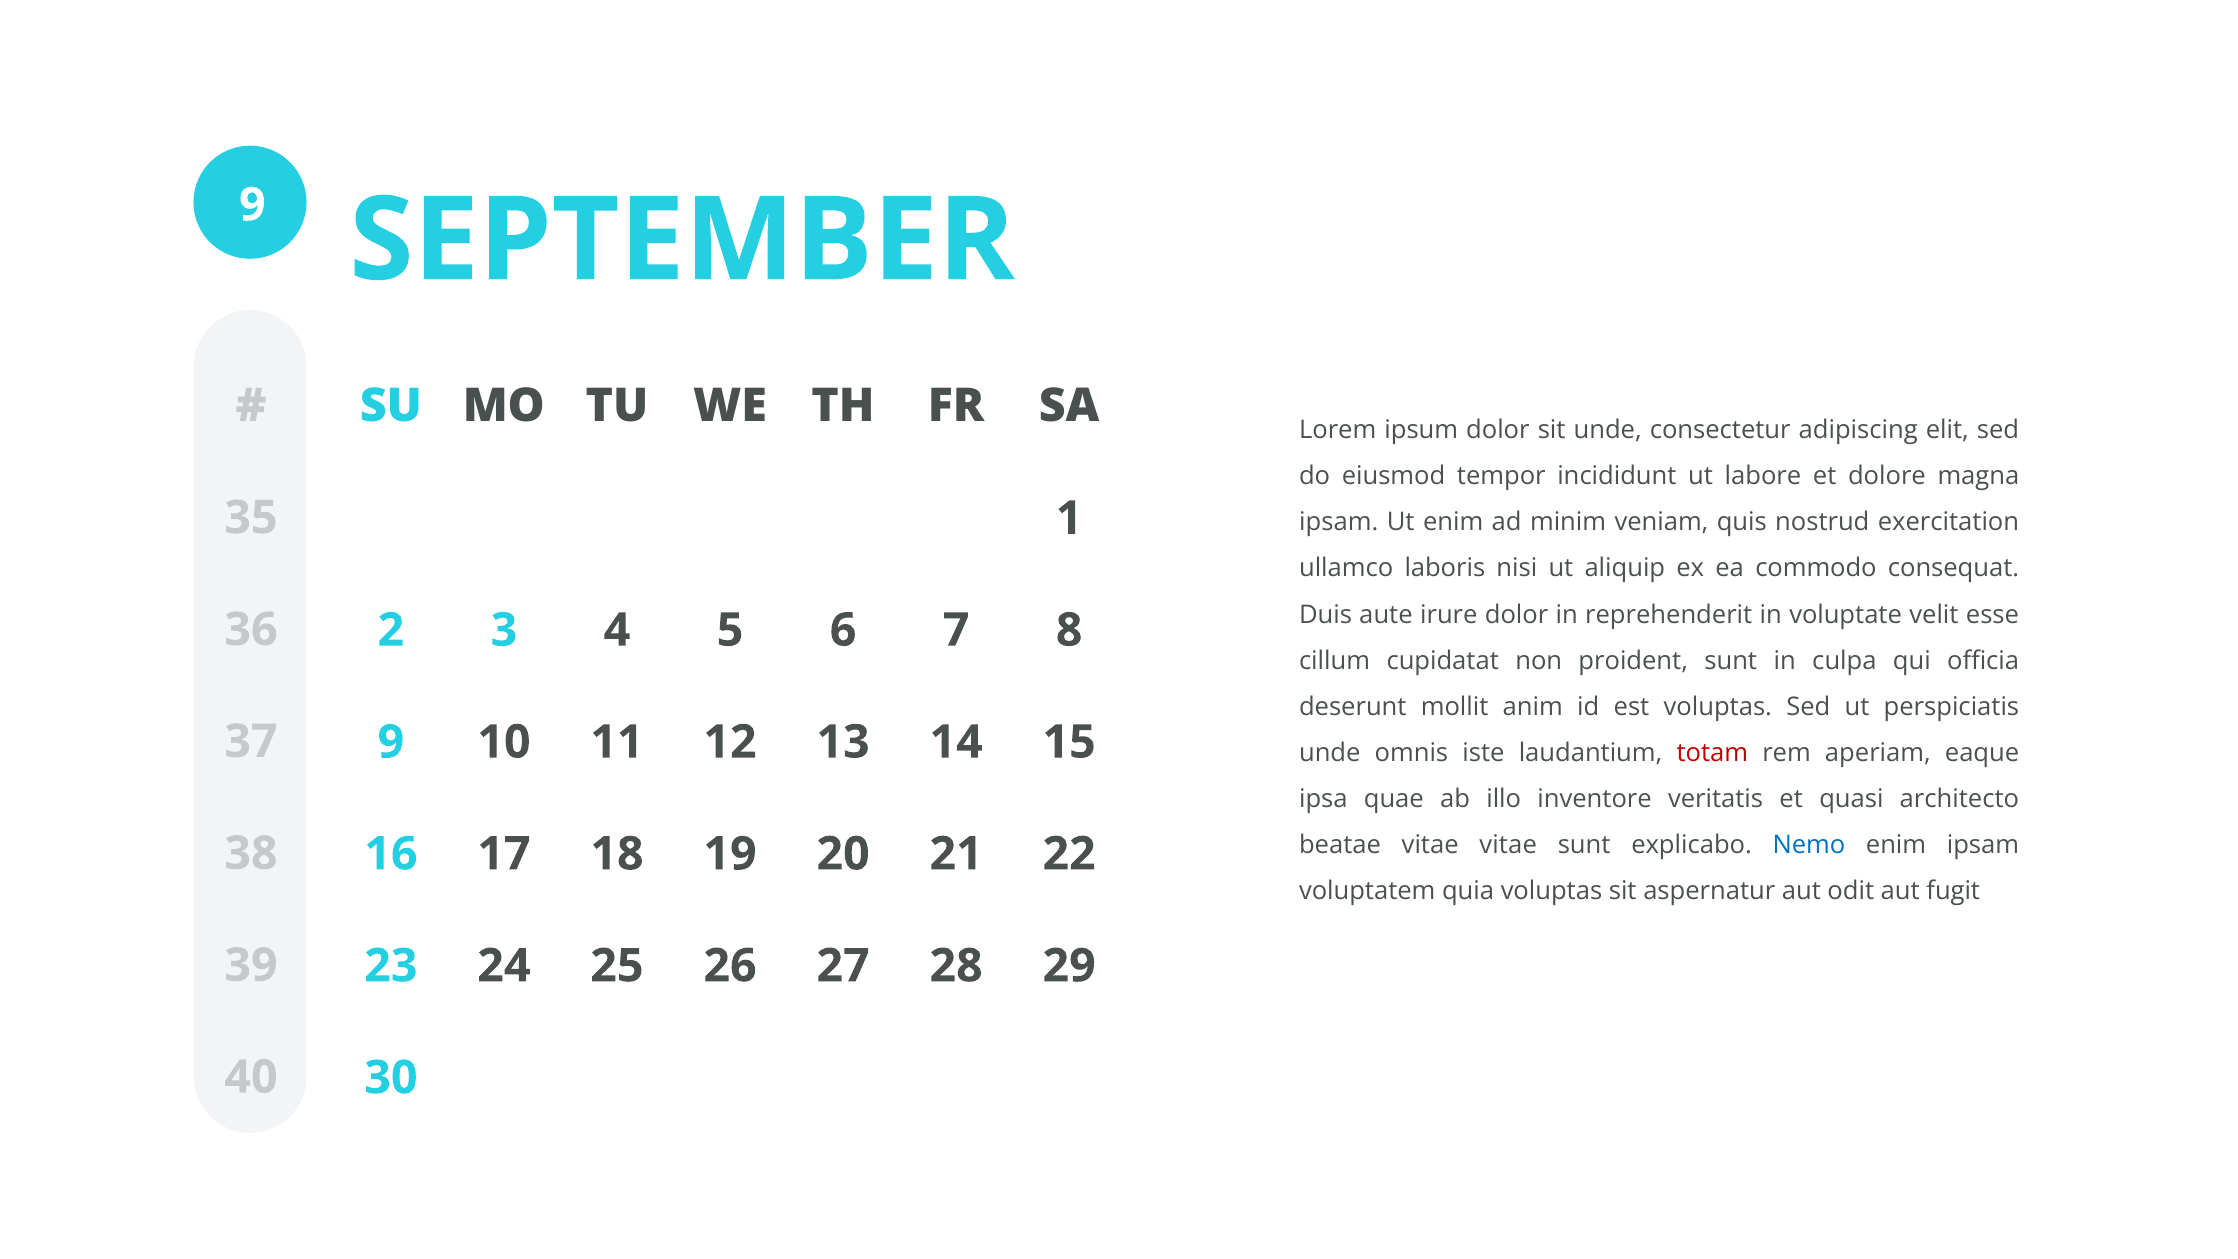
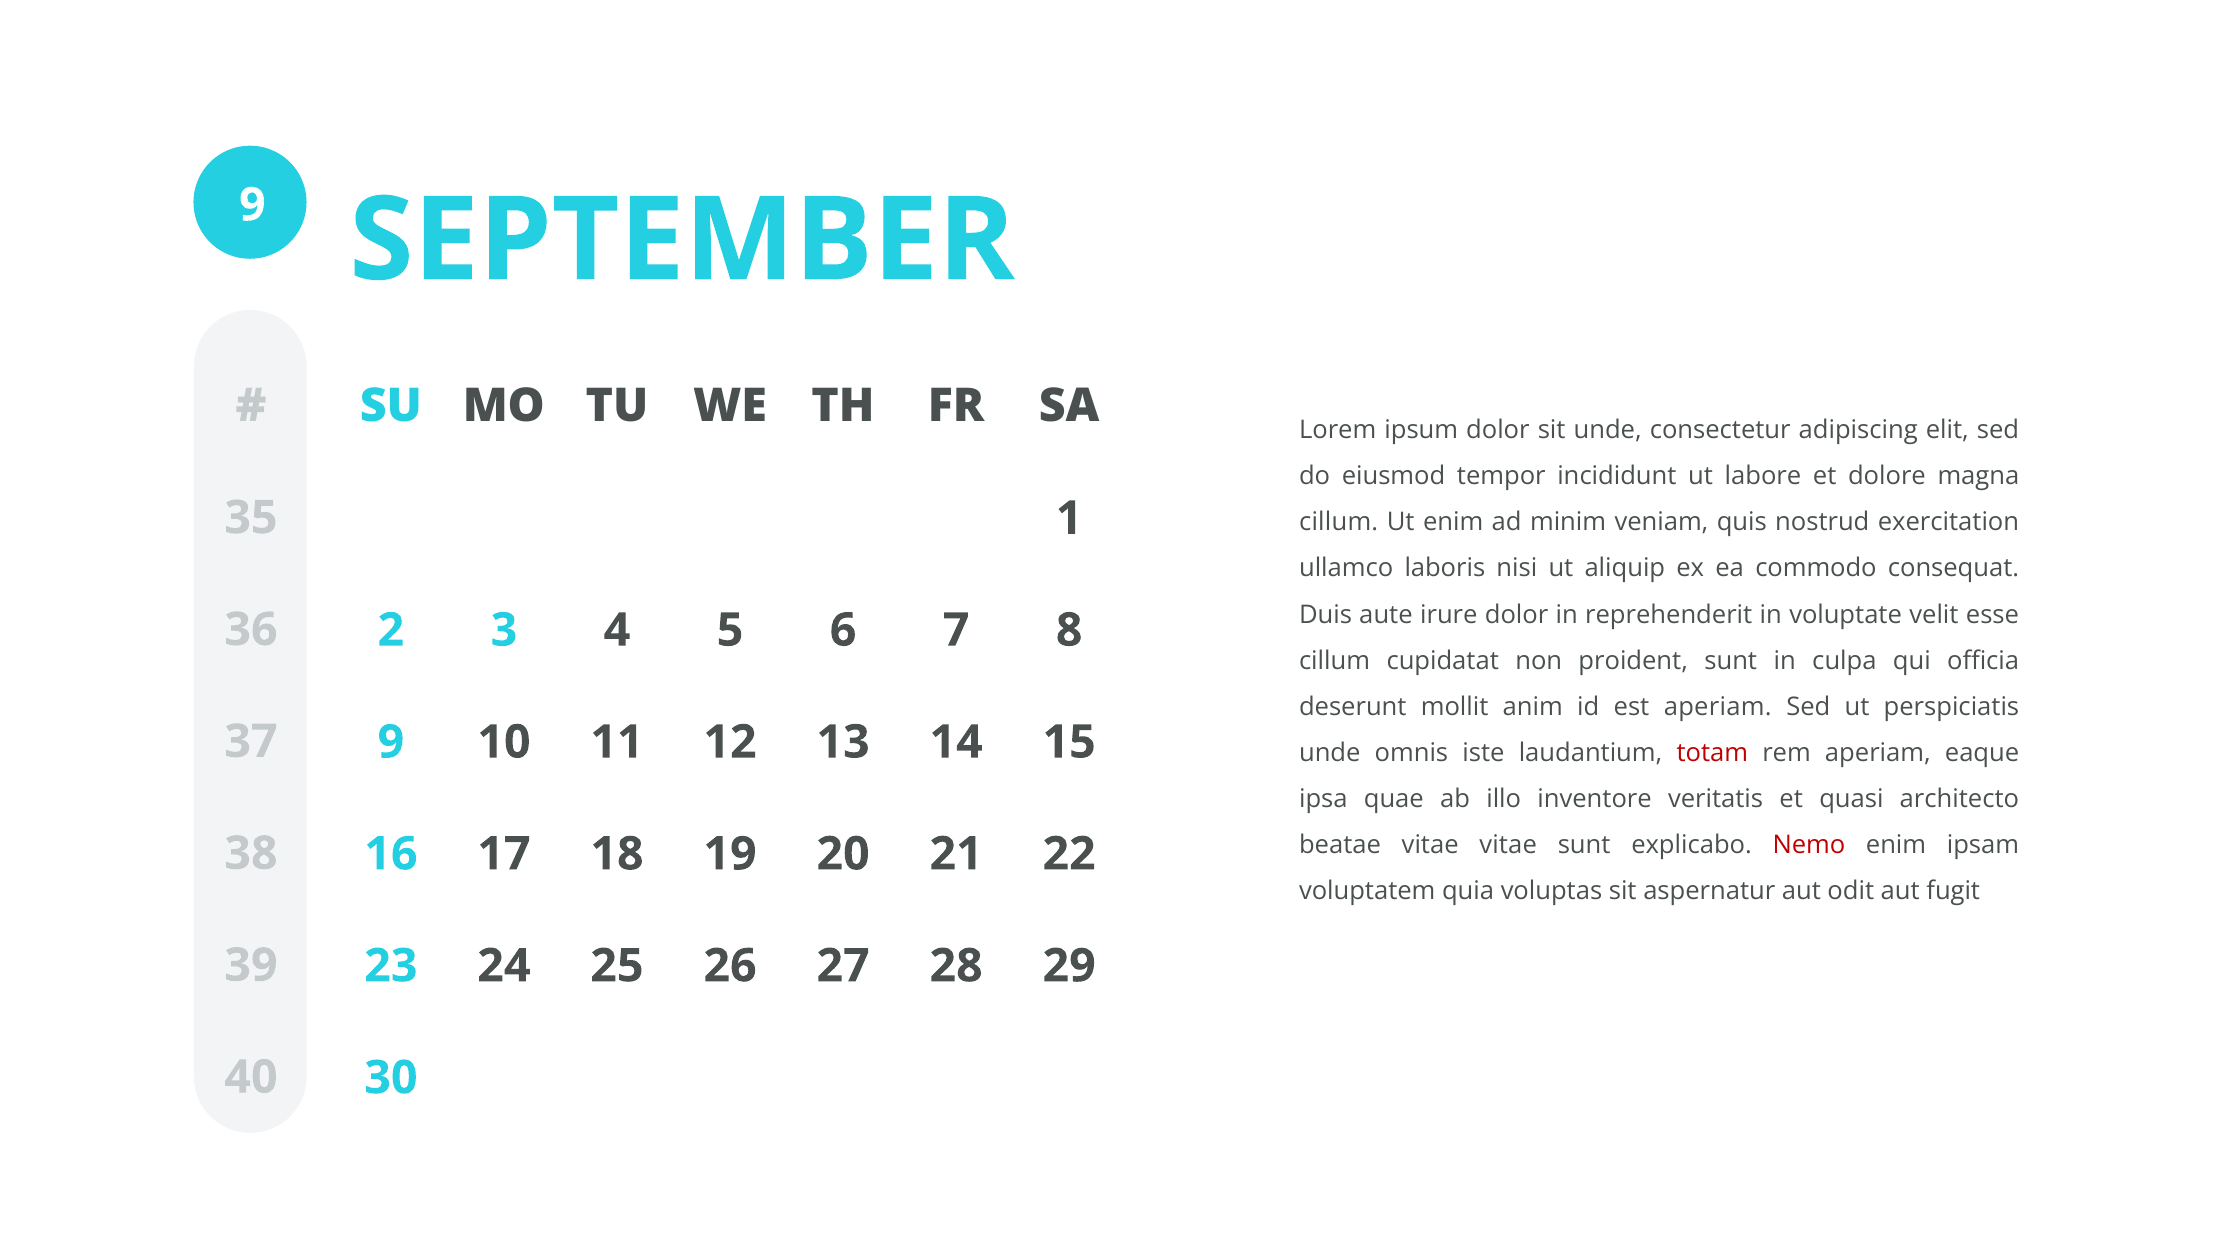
ipsam: ipsam -> cillum (1339, 522)
est voluptas: voluptas -> aperiam (1718, 707)
Nemo colour: blue -> red (1809, 845)
